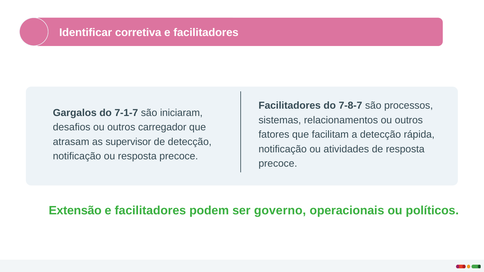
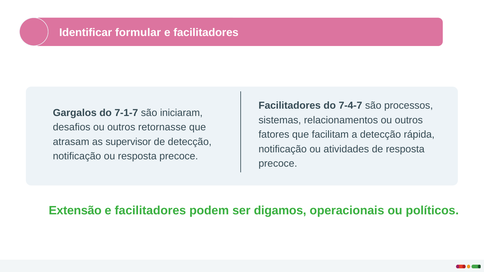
corretiva: corretiva -> formular (138, 33)
7-8-7: 7-8-7 -> 7-4-7 (350, 106)
carregador: carregador -> retornasse (162, 127)
governo: governo -> digamos (280, 211)
